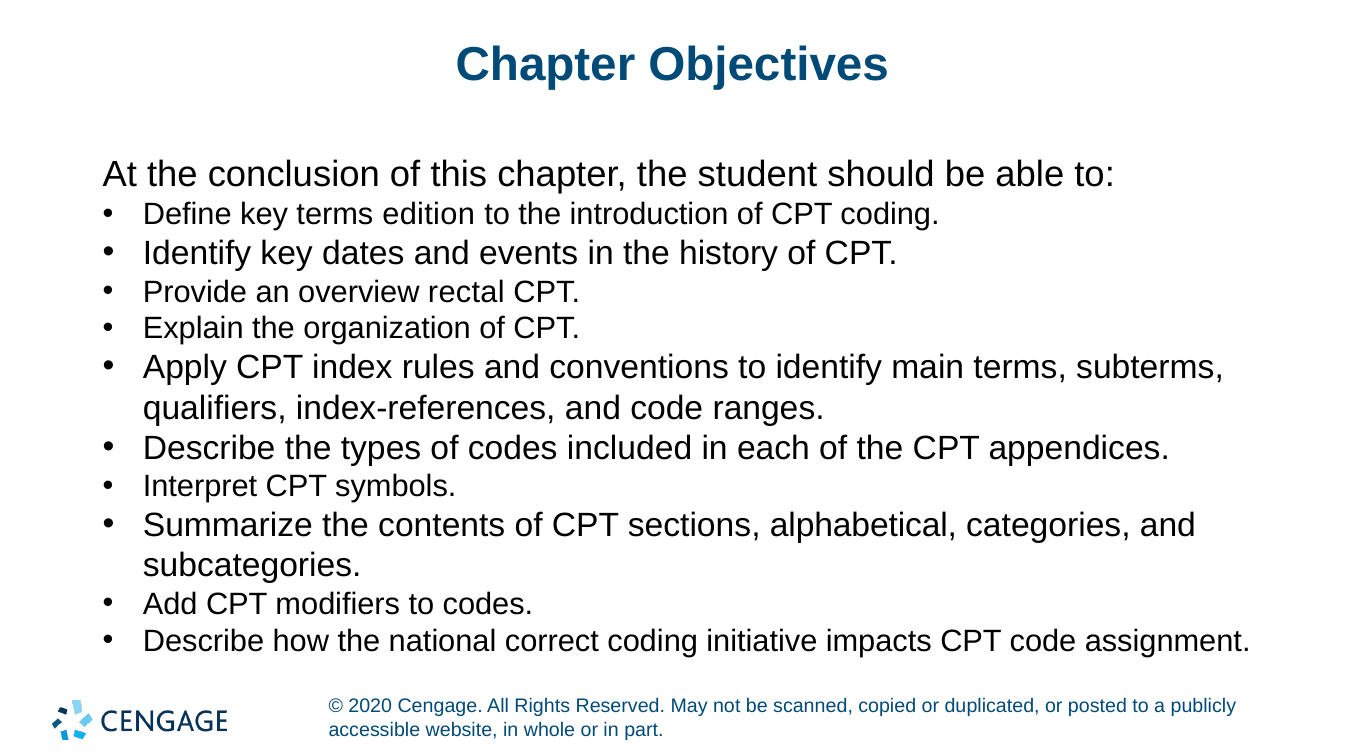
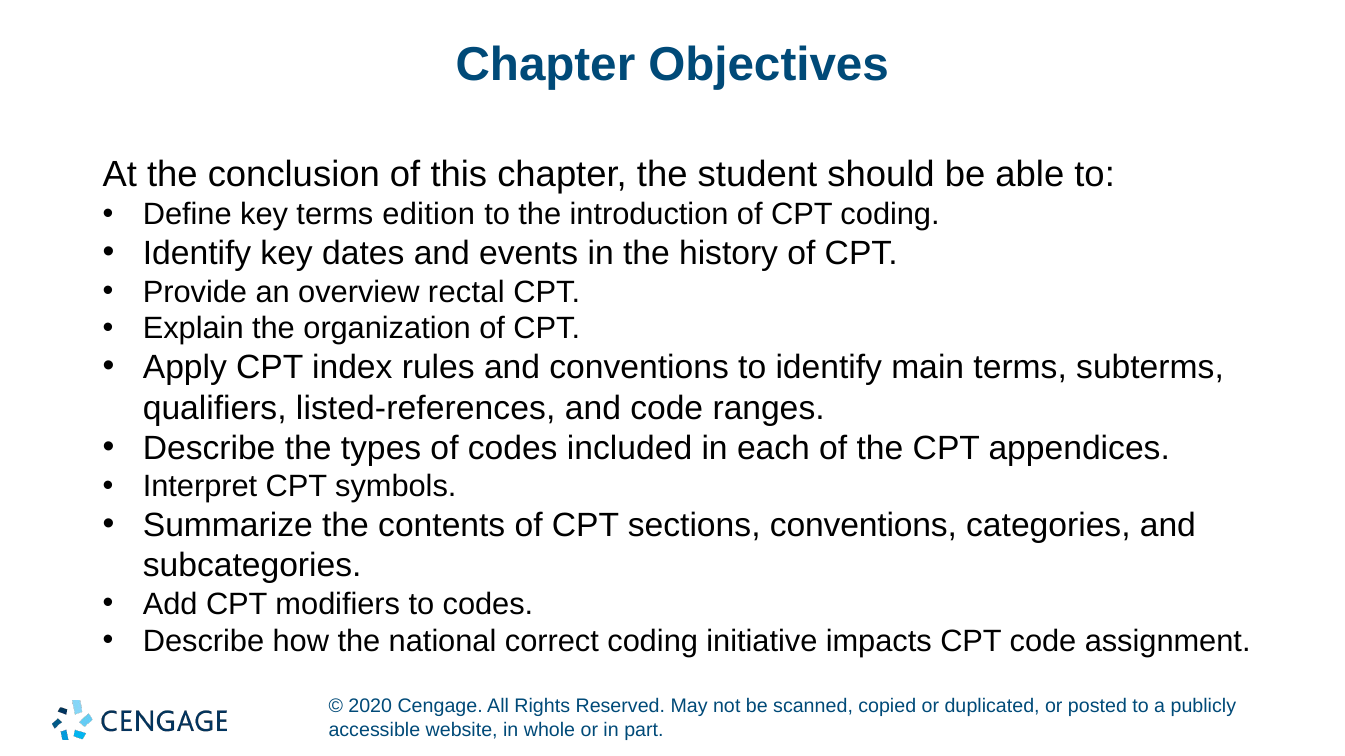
index-references: index-references -> listed-references (426, 408)
sections alphabetical: alphabetical -> conventions (863, 526)
